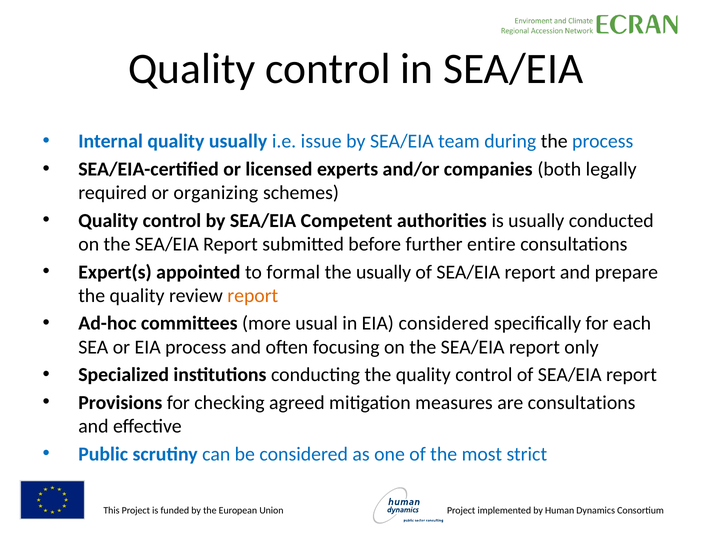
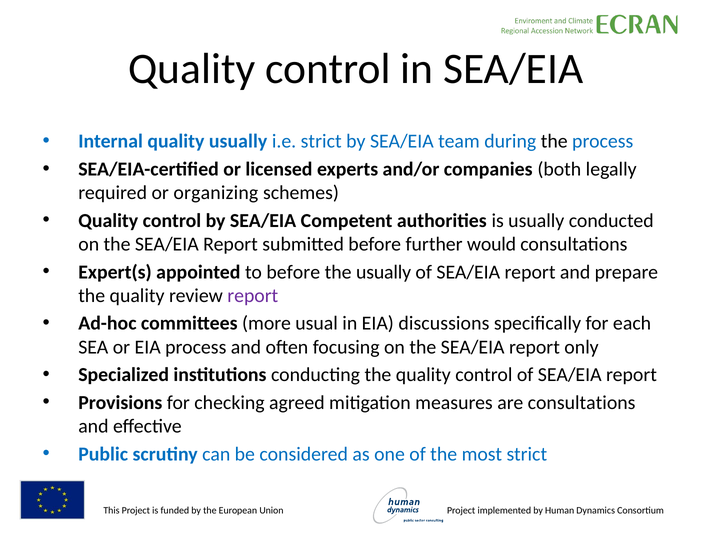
i.e issue: issue -> strict (321, 141)
entire: entire -> would (492, 244)
to formal: formal -> before (293, 272)
report colour: orange -> purple (253, 296)
EIA considered: considered -> discussions (444, 323)
